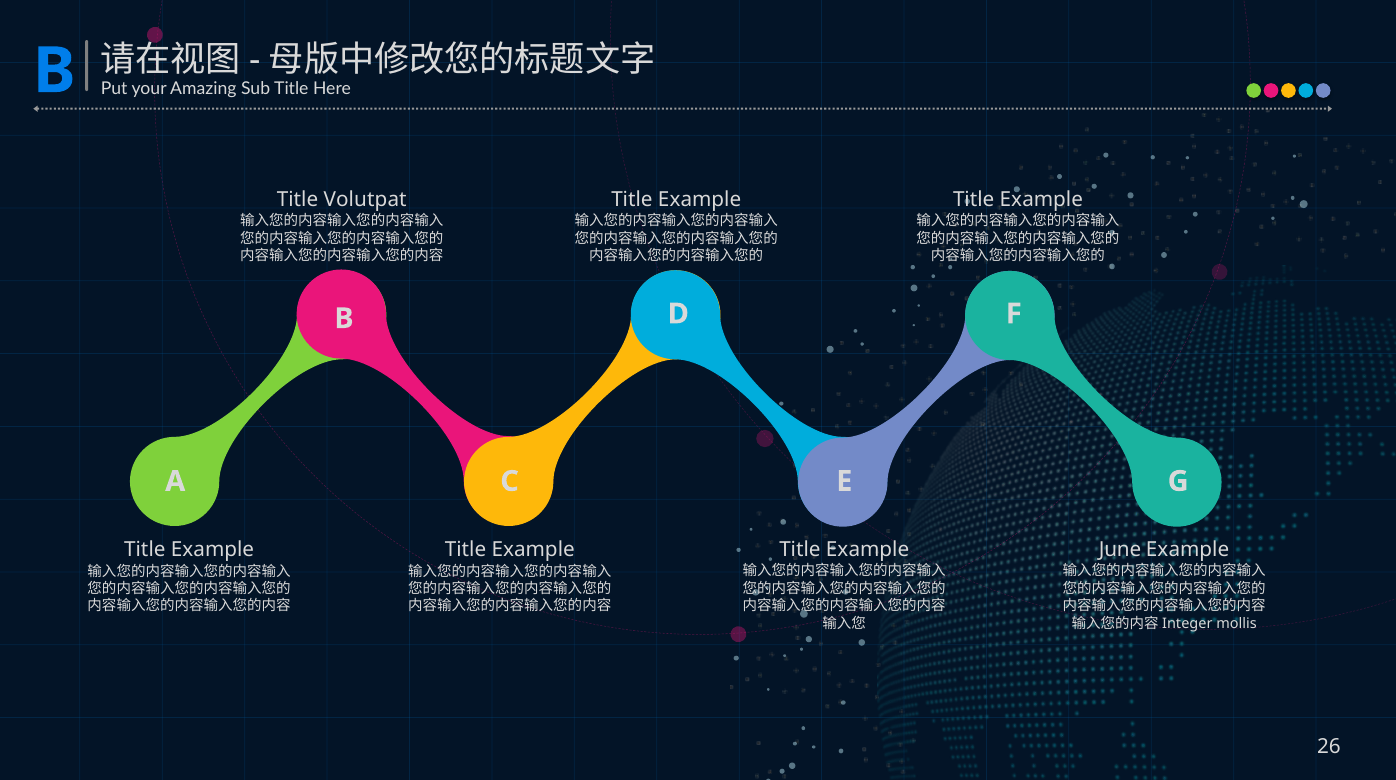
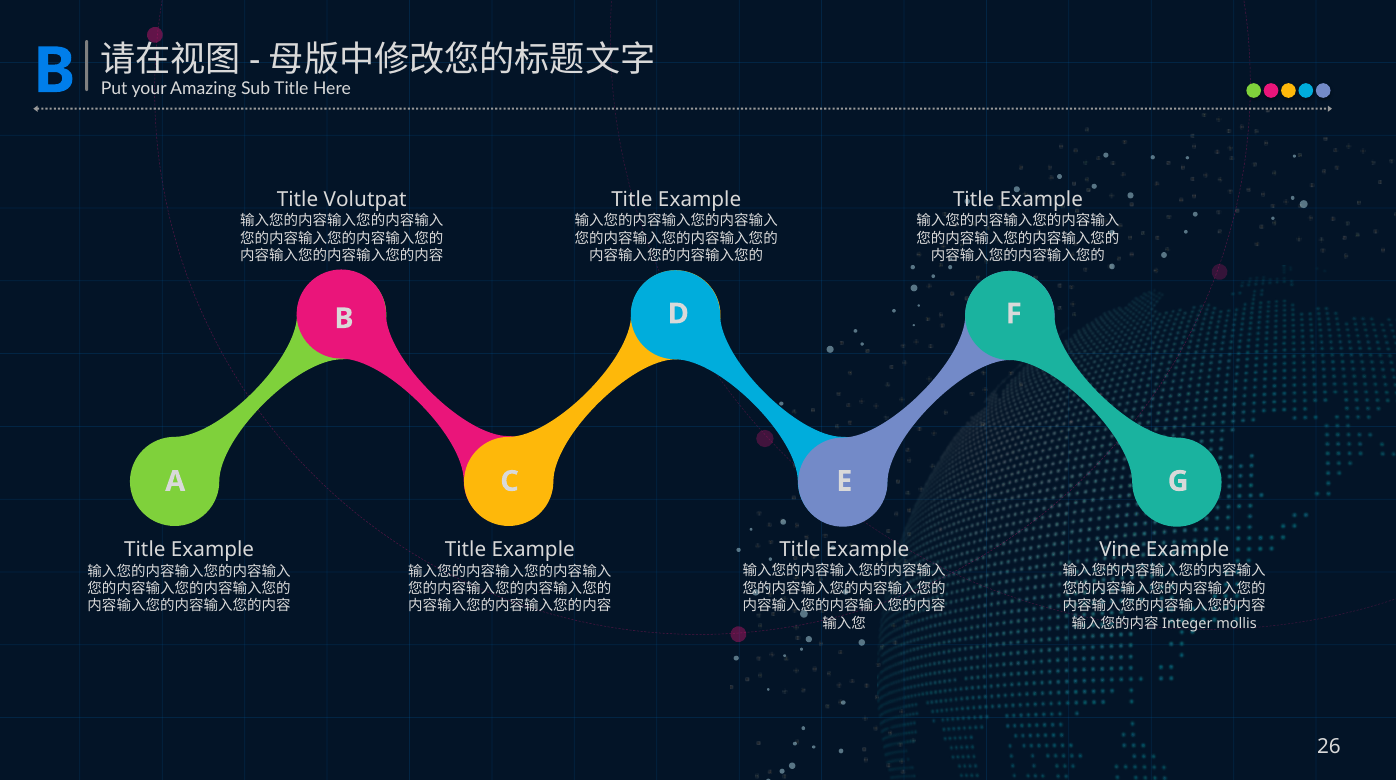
June: June -> Vine (1120, 550)
